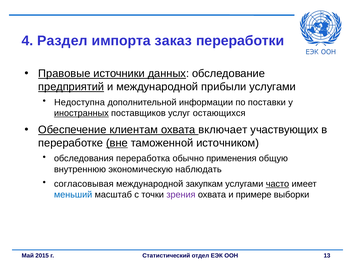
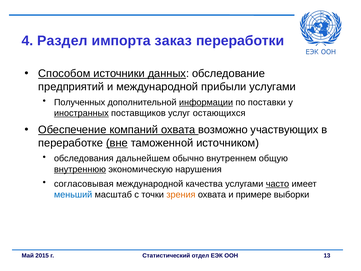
Правовые: Правовые -> Способом (64, 73)
предприятий underline: present -> none (71, 87)
Недоступна: Недоступна -> Полученных (80, 102)
информации underline: none -> present (206, 102)
клиентам: клиентам -> компаний (134, 130)
включает: включает -> возможно (223, 130)
переработка: переработка -> дальнейшем (143, 158)
применения: применения -> внутреннем (231, 158)
внутреннюю underline: none -> present (80, 169)
наблюдать: наблюдать -> нарушения (198, 169)
закупкам: закупкам -> качества (204, 184)
зрения colour: purple -> orange (181, 194)
